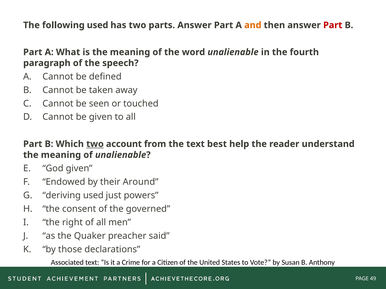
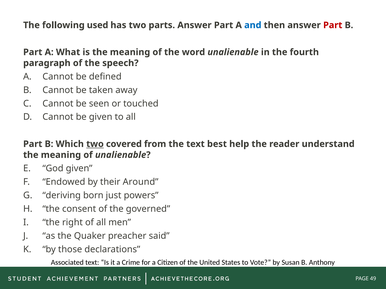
and colour: orange -> blue (253, 25)
account: account -> covered (124, 144)
deriving used: used -> born (93, 196)
